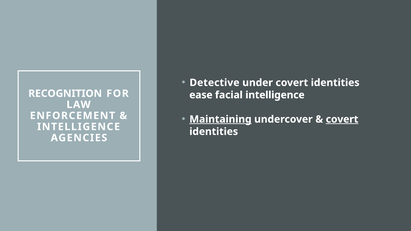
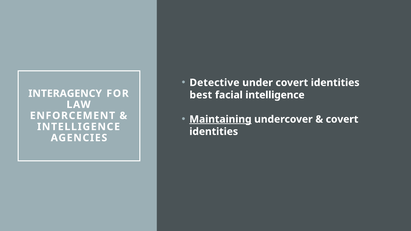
RECOGNITION: RECOGNITION -> INTERAGENCY (65, 94)
ease: ease -> best (201, 95)
covert underline: present -> none (342, 119)
